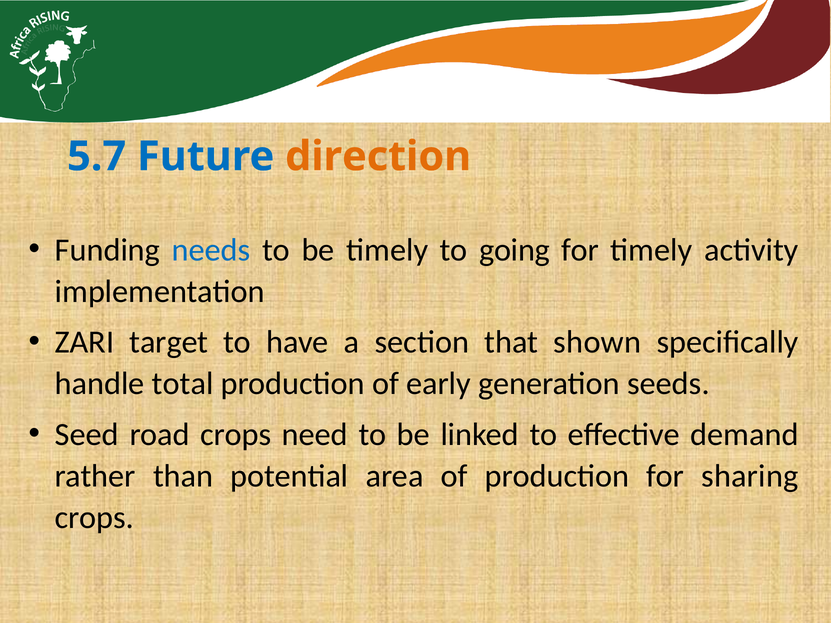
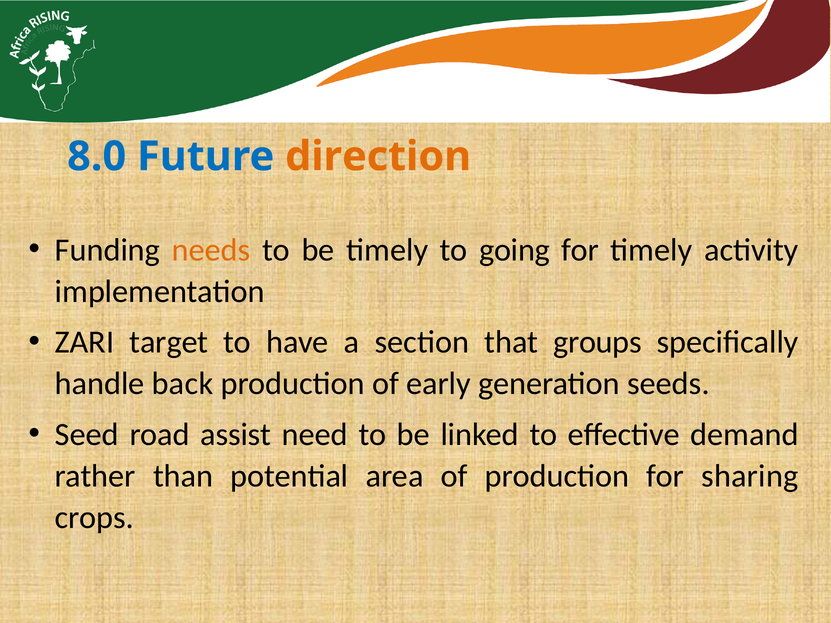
5.7: 5.7 -> 8.0 (97, 157)
needs colour: blue -> orange (211, 250)
shown: shown -> groups (598, 342)
total: total -> back (183, 384)
road crops: crops -> assist (236, 435)
